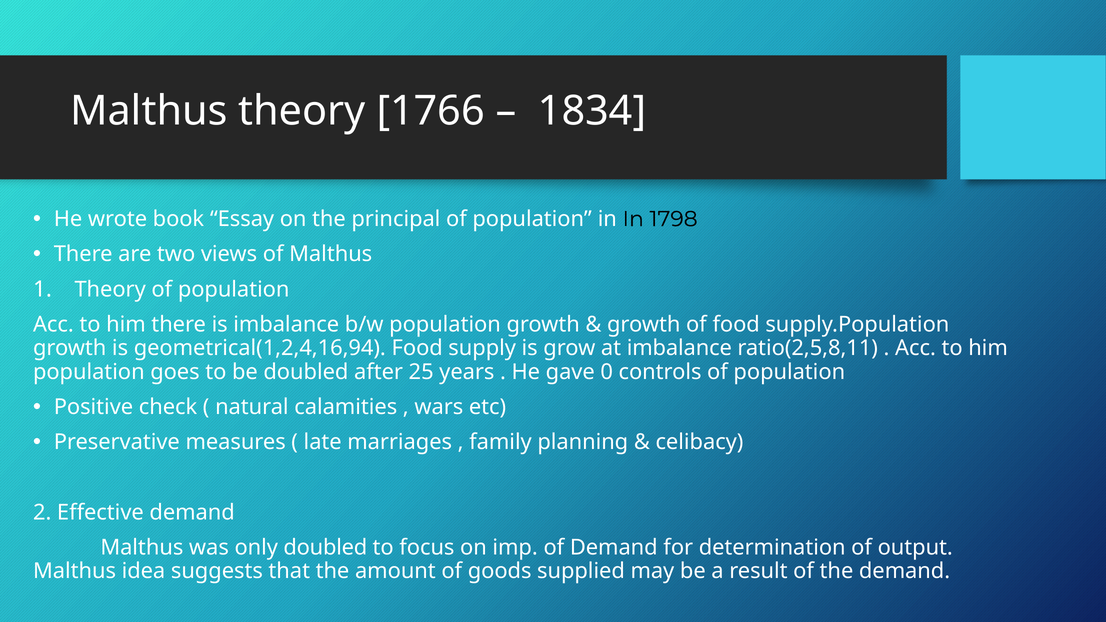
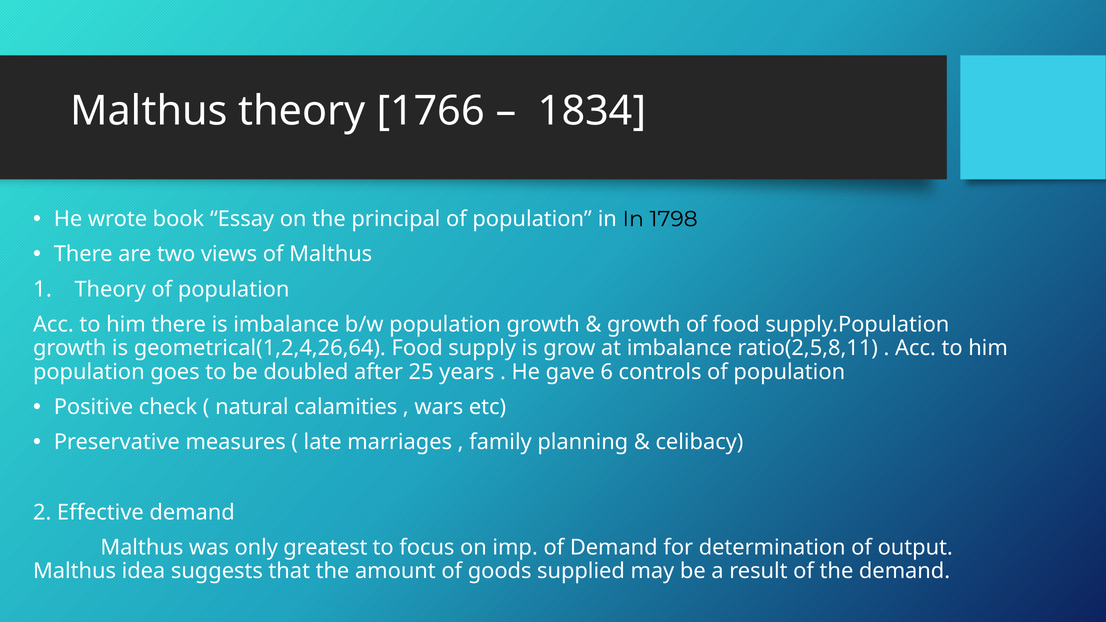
geometrical(1,2,4,16,94: geometrical(1,2,4,16,94 -> geometrical(1,2,4,26,64 (260, 348)
0: 0 -> 6 (607, 372)
only doubled: doubled -> greatest (325, 548)
